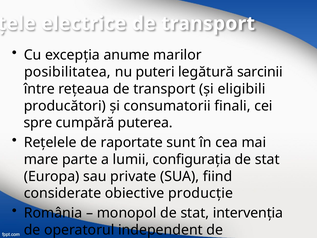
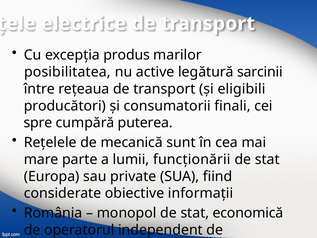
anume: anume -> produs (127, 55)
puteri: puteri -> active (155, 72)
raportate: raportate -> mecanică (132, 142)
configuraţia: configuraţia -> funcţionării (192, 159)
producţie: producţie -> informaţii (201, 193)
intervenţia: intervenţia -> economică (248, 213)
